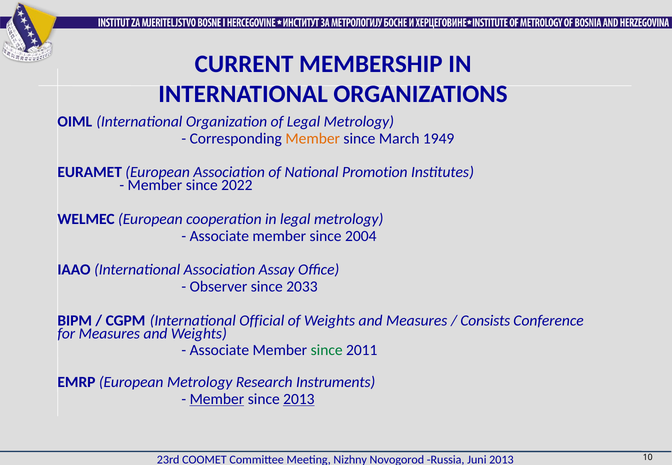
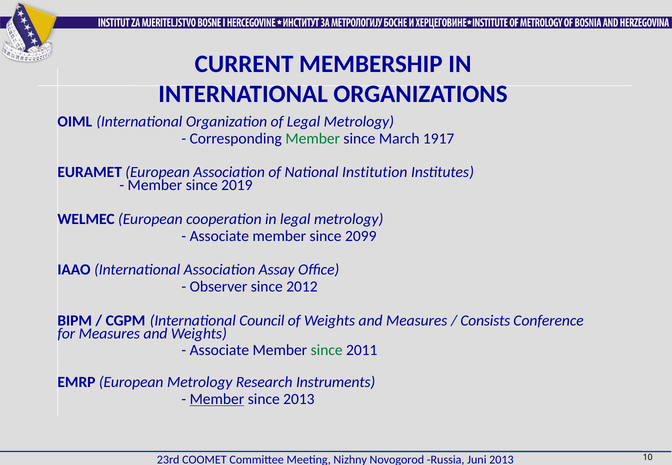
Member colour: orange -> green (313, 139)
1949: 1949 -> 1917 (439, 139)
Promotion: Promotion -> Institution (375, 172)
2022: 2022 -> 2019 (237, 185)
2004: 2004 -> 2099 (361, 236)
2033: 2033 -> 2012 (302, 287)
Official: Official -> Council (262, 320)
2013 underline: present -> none (299, 399)
